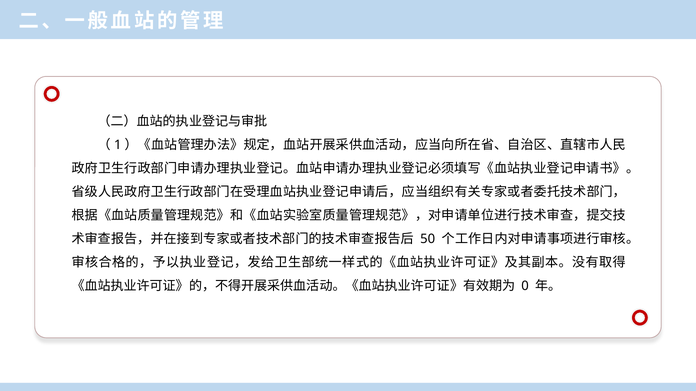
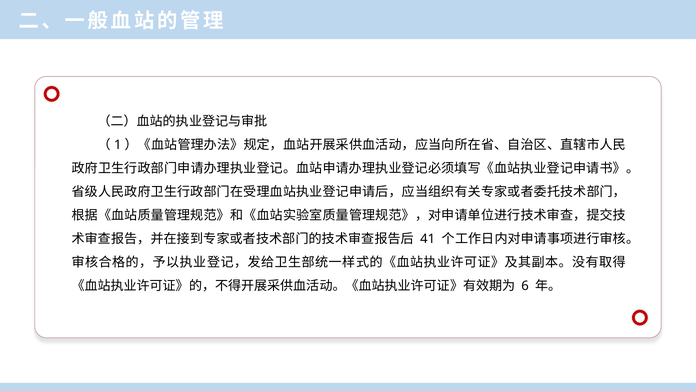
50: 50 -> 41 (428, 239)
0: 0 -> 6 (525, 286)
